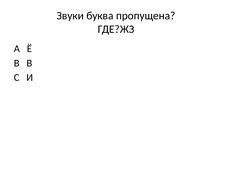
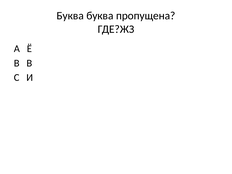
Звуки: Звуки -> Буква (70, 16)
